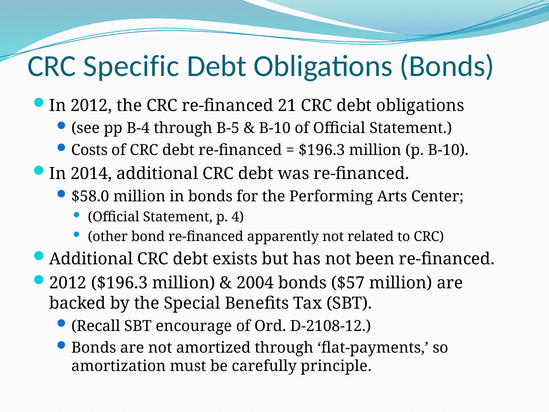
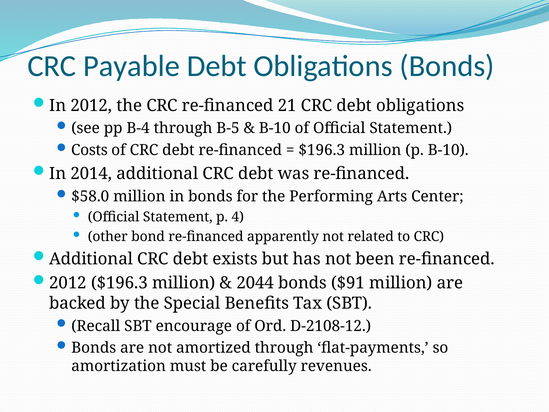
Specific: Specific -> Payable (131, 66)
2004: 2004 -> 2044 (255, 283)
$57: $57 -> $91 (348, 283)
principle: principle -> revenues (336, 366)
